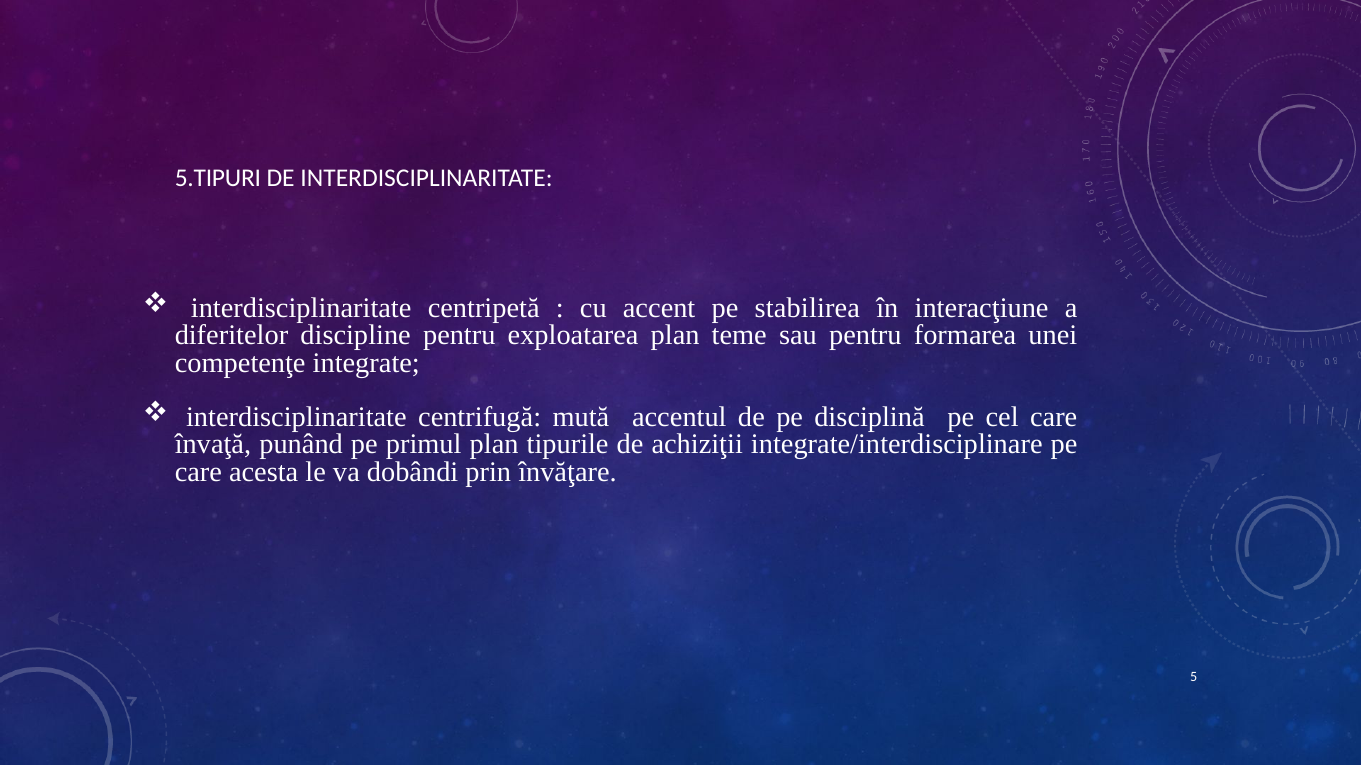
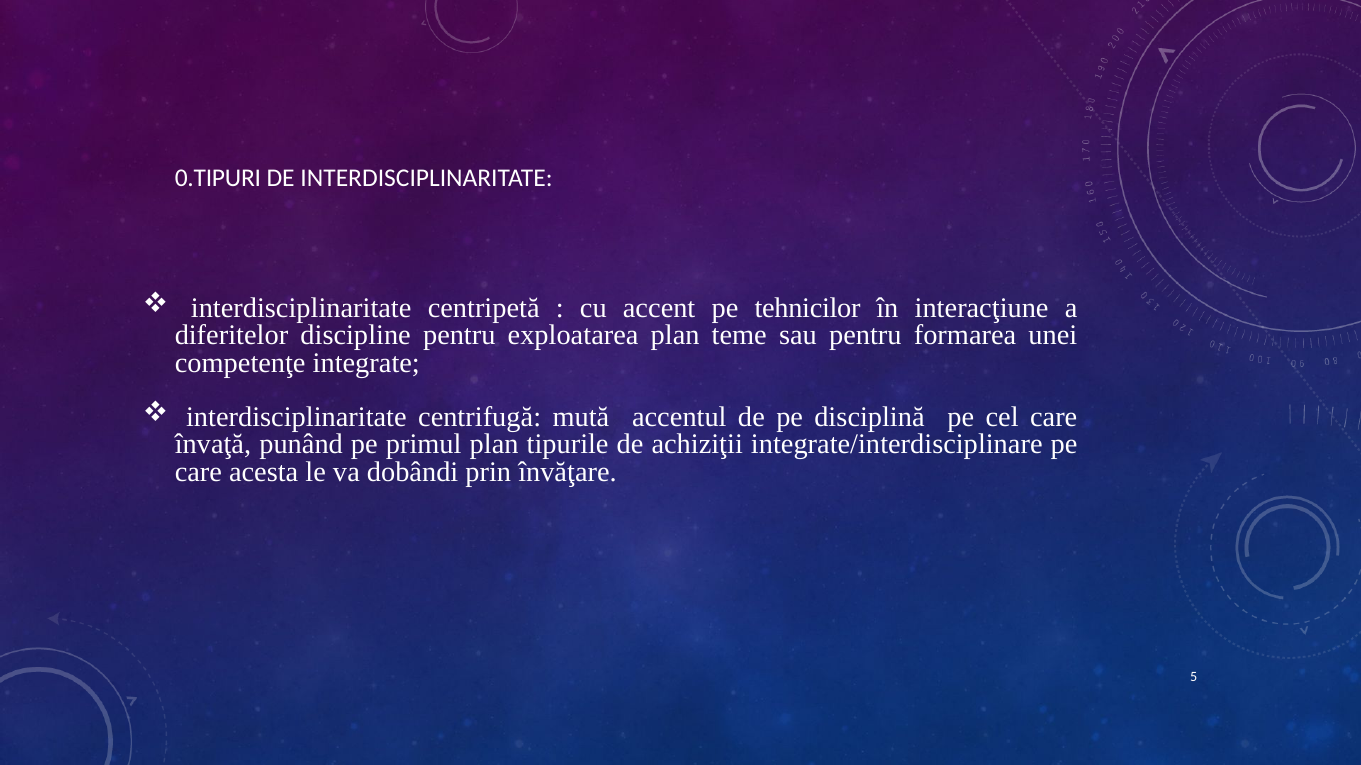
5.TIPURI: 5.TIPURI -> 0.TIPURI (218, 178)
stabilirea: stabilirea -> tehnicilor (808, 309)
